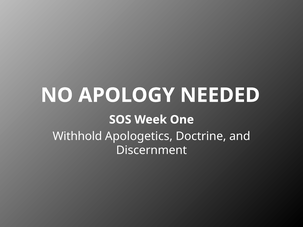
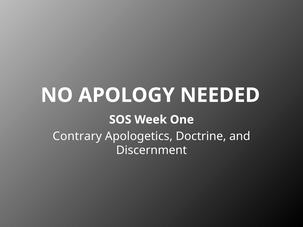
Withhold: Withhold -> Contrary (77, 136)
